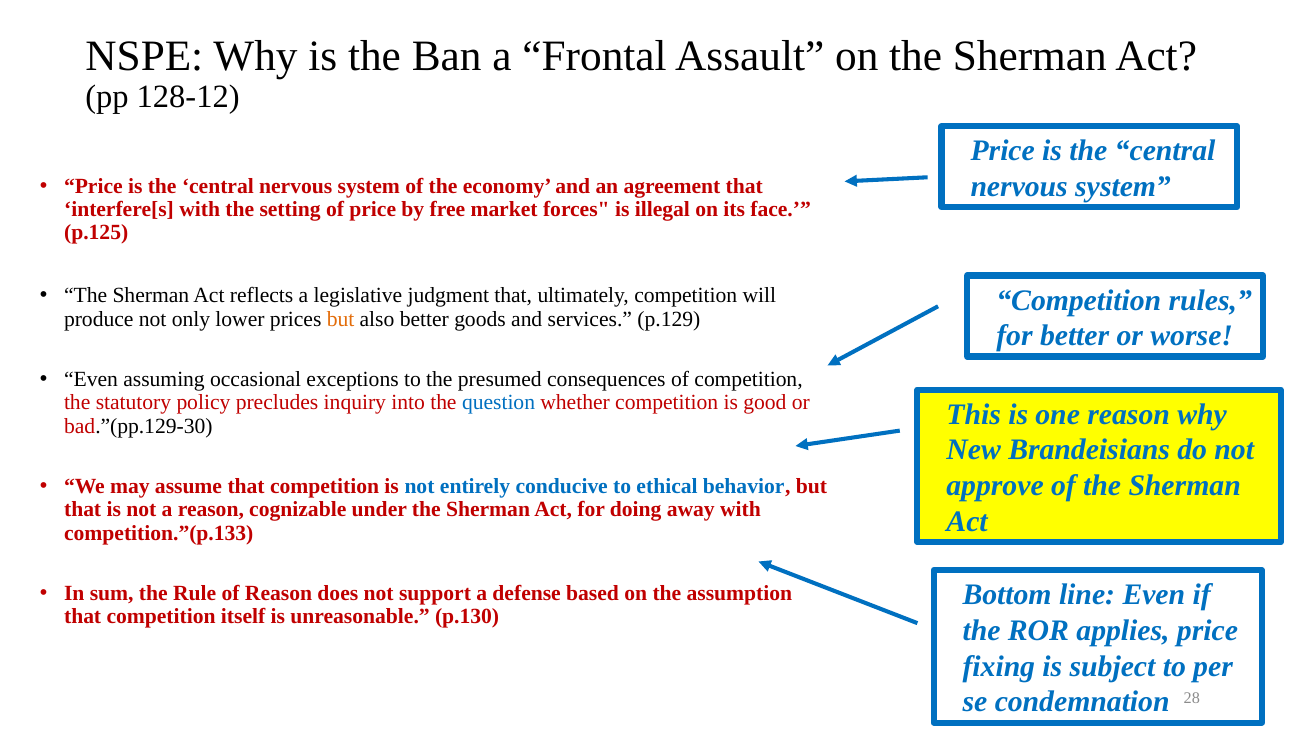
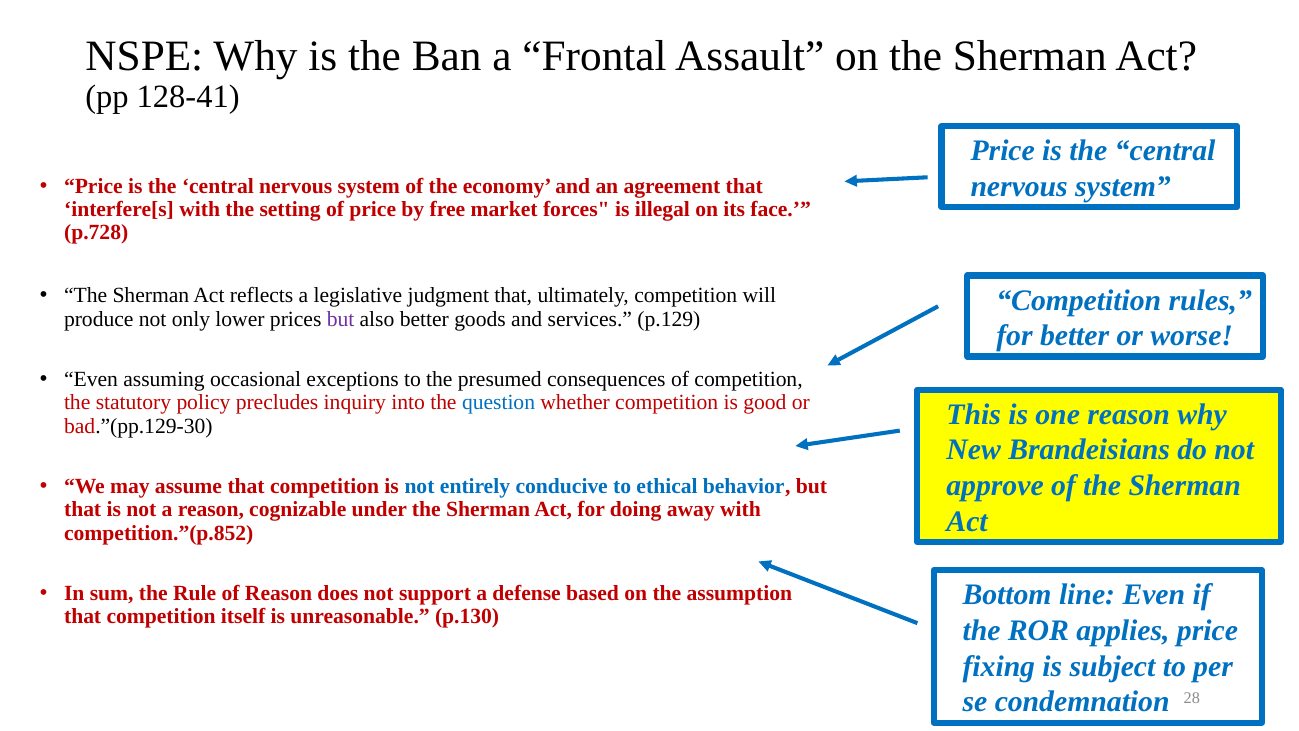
128-12: 128-12 -> 128-41 (188, 97)
p.125: p.125 -> p.728 (96, 233)
but colour: orange -> purple (341, 319)
competition.”(p.133: competition.”(p.133 -> competition.”(p.852 (159, 533)
